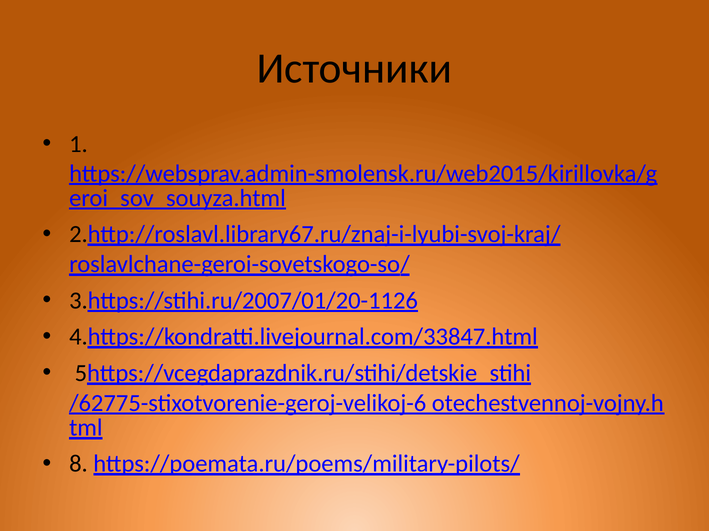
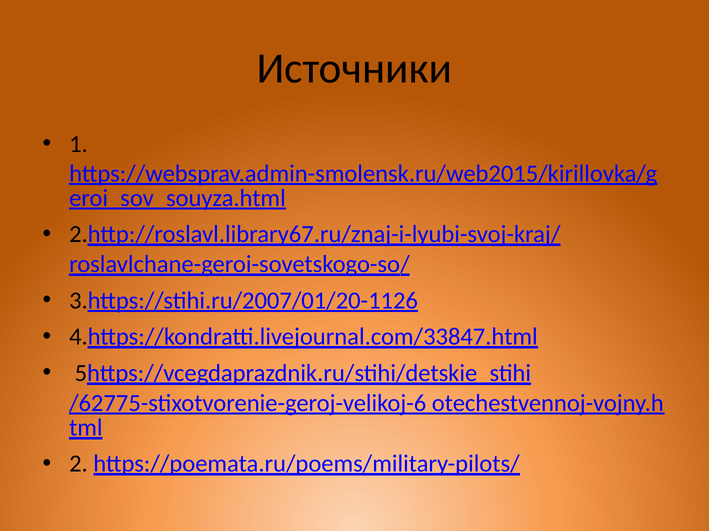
8: 8 -> 2 (78, 464)
